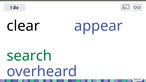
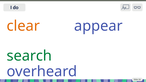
clear colour: black -> orange (23, 26)
